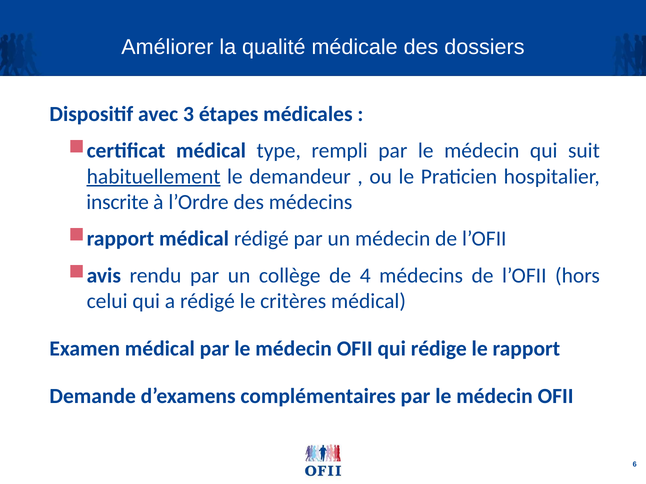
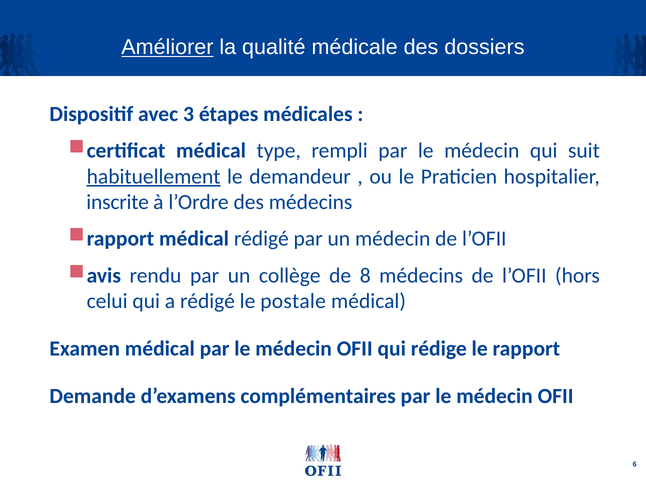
Améliorer underline: none -> present (167, 47)
4: 4 -> 8 (365, 276)
critères: critères -> postale (293, 302)
